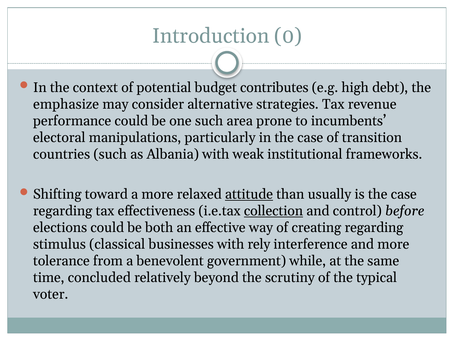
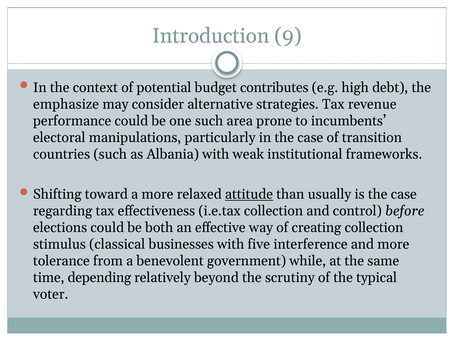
0: 0 -> 9 (288, 36)
collection underline: present -> none (273, 211)
creating regarding: regarding -> collection (374, 227)
rely: rely -> five (259, 244)
concluded: concluded -> depending (99, 277)
